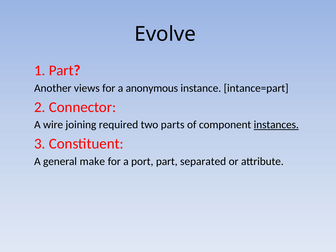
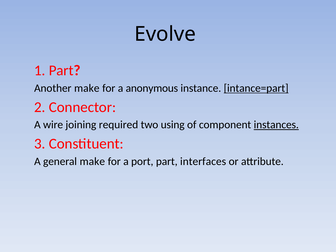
Another views: views -> make (87, 88)
intance=part underline: none -> present (256, 88)
parts: parts -> using (173, 125)
separated: separated -> interfaces (203, 161)
